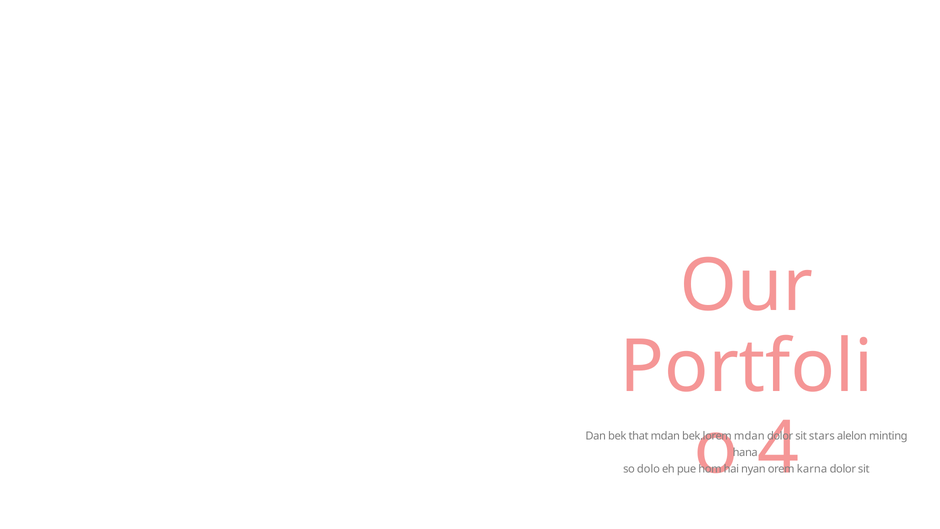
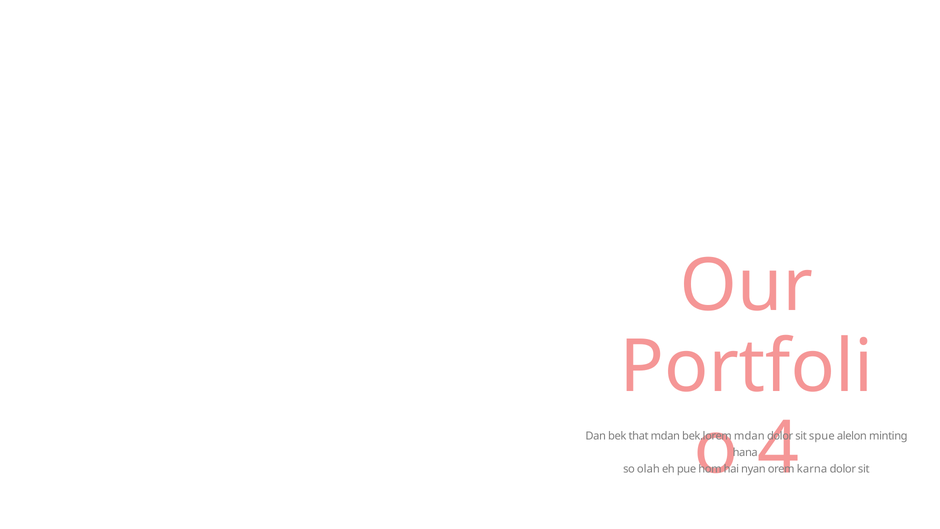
stars: stars -> spue (822, 436)
dolo: dolo -> olah (648, 469)
